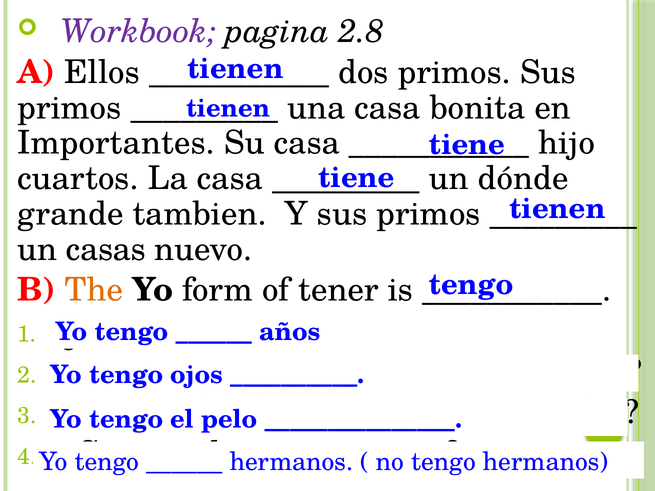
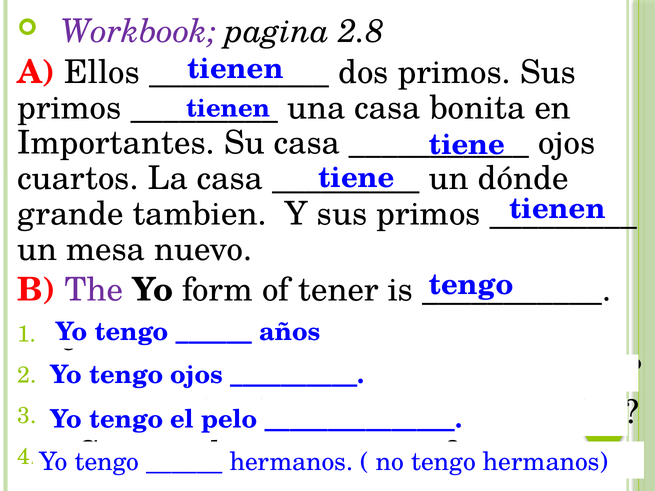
hijo: hijo -> ojos (567, 143)
casas: casas -> mesa (106, 249)
The colour: orange -> purple (94, 290)
